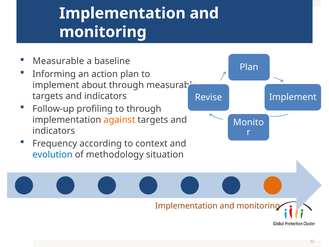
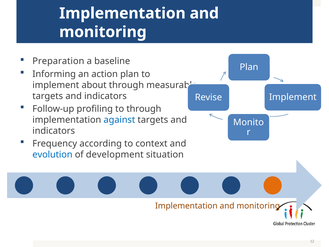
Measurable: Measurable -> Preparation (58, 61)
against colour: orange -> blue (119, 120)
methodology: methodology -> development (115, 155)
